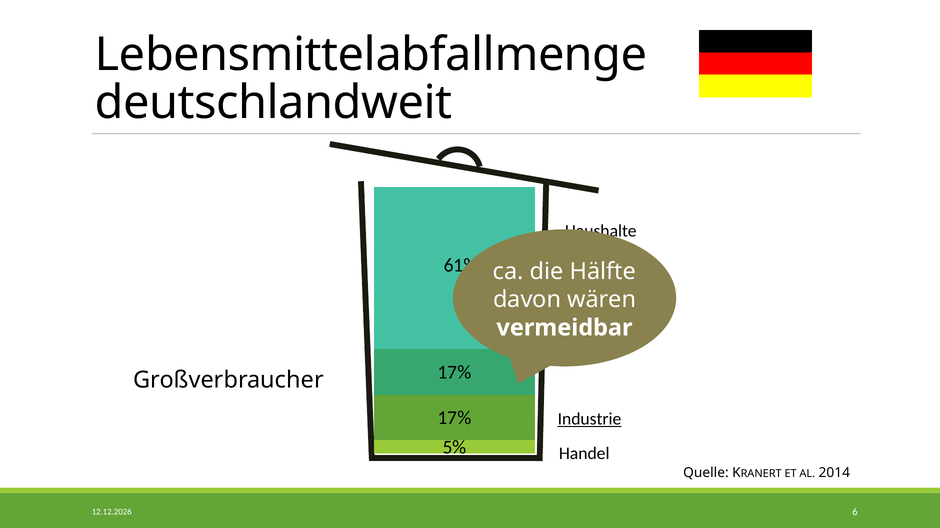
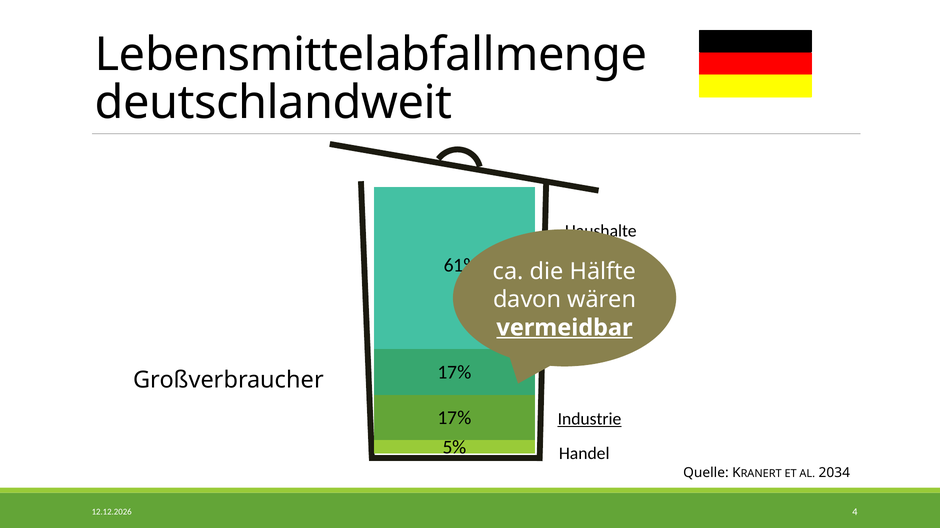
vermeidbar underline: none -> present (564, 328)
2014: 2014 -> 2034 (834, 474)
6: 6 -> 4 (855, 513)
